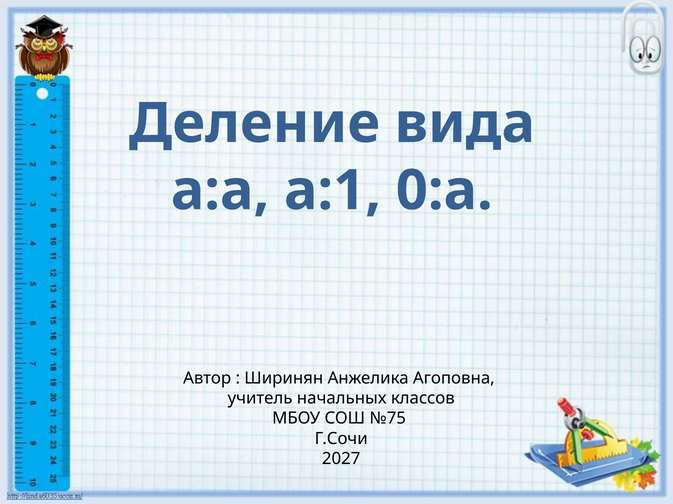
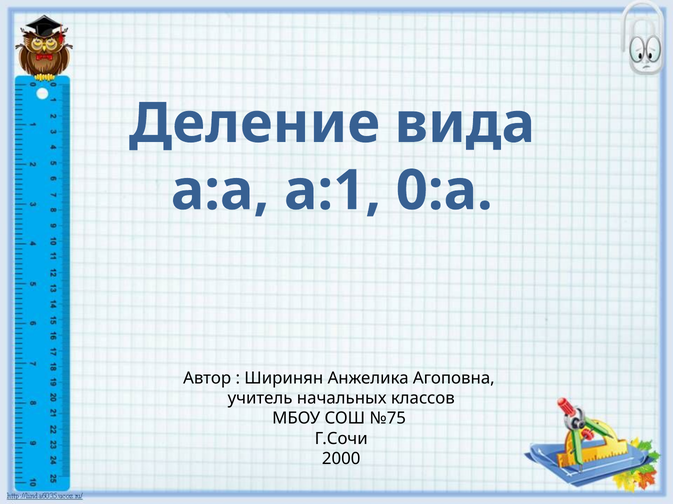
2027: 2027 -> 2000 (341, 459)
